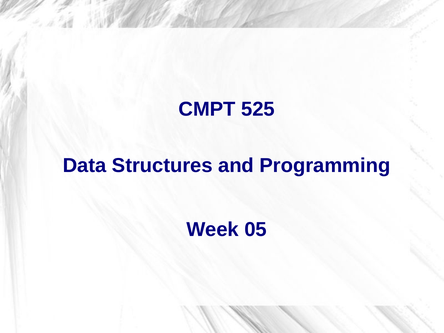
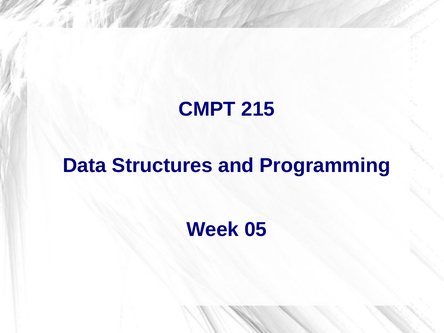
525: 525 -> 215 (258, 109)
